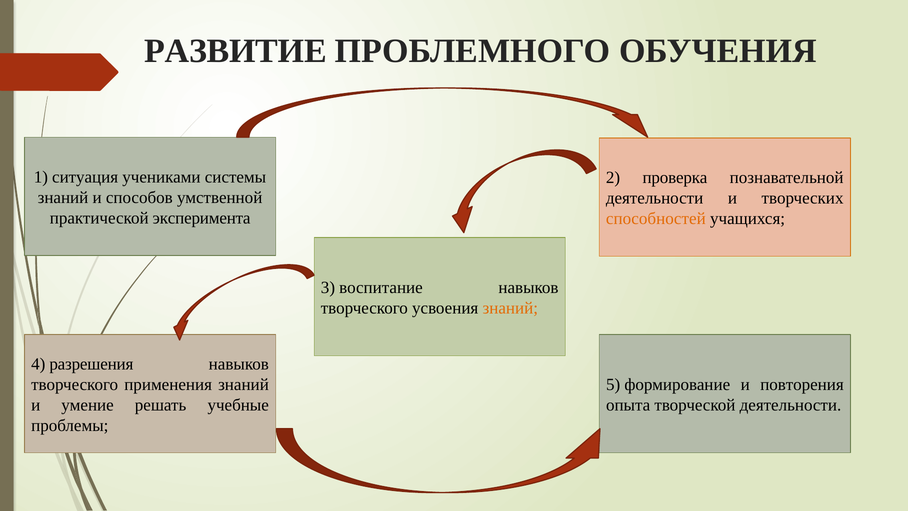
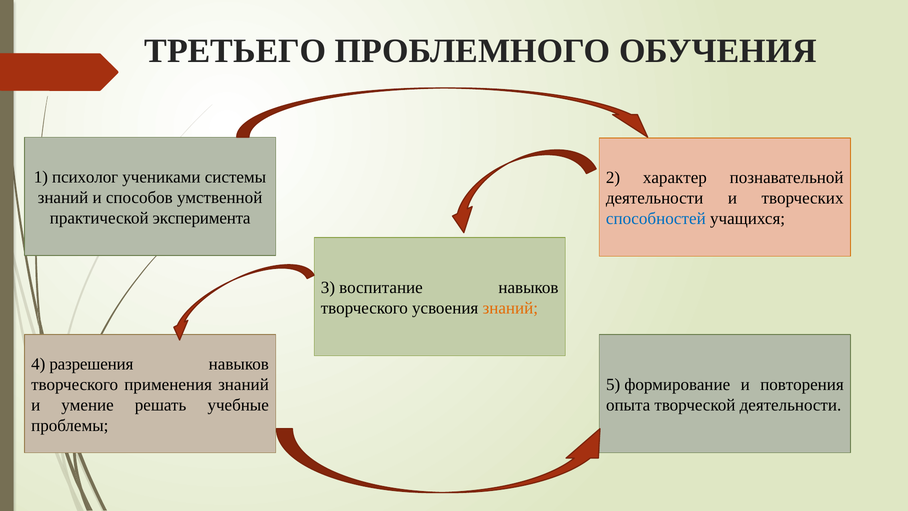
РАЗВИТИЕ: РАЗВИТИЕ -> ТРЕТЬЕГО (235, 51)
ситуация: ситуация -> психолог (85, 177)
проверка: проверка -> характер (675, 178)
способностей colour: orange -> blue (656, 219)
